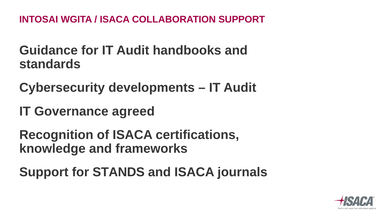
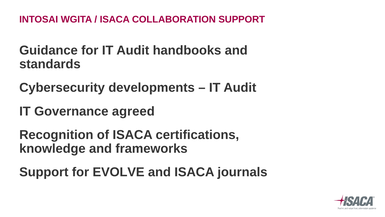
STANDS: STANDS -> EVOLVE (119, 172)
